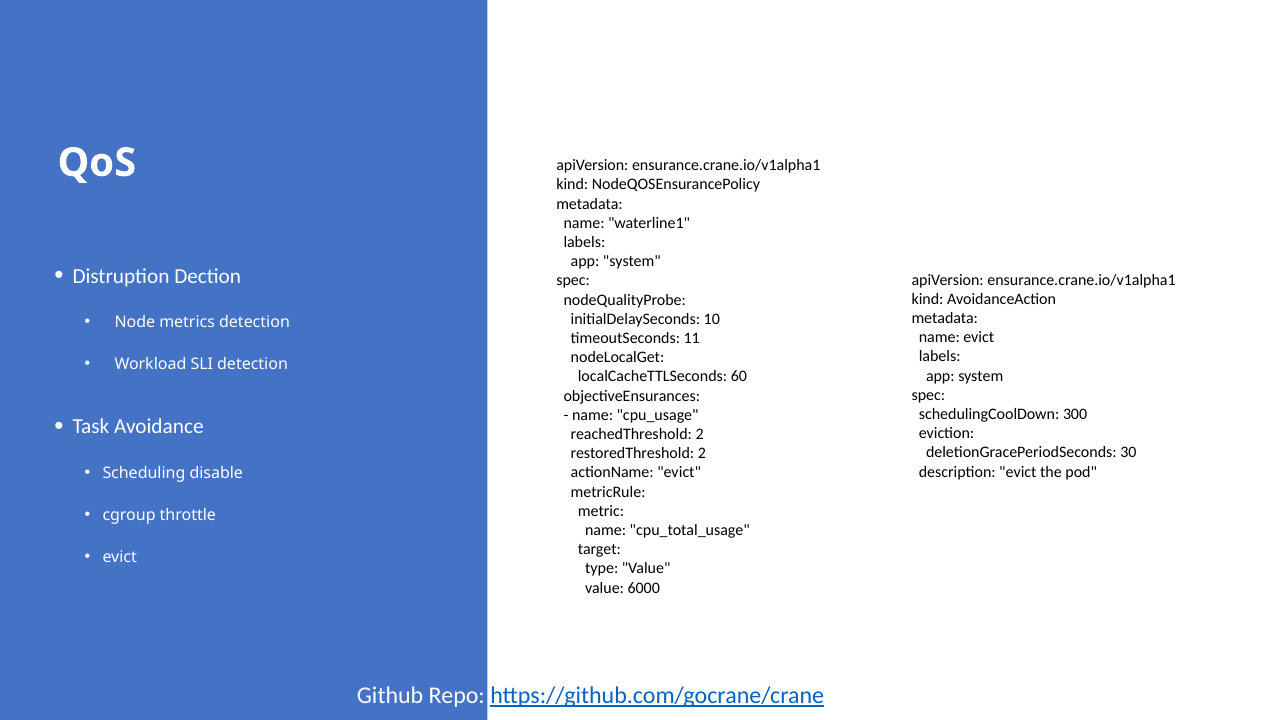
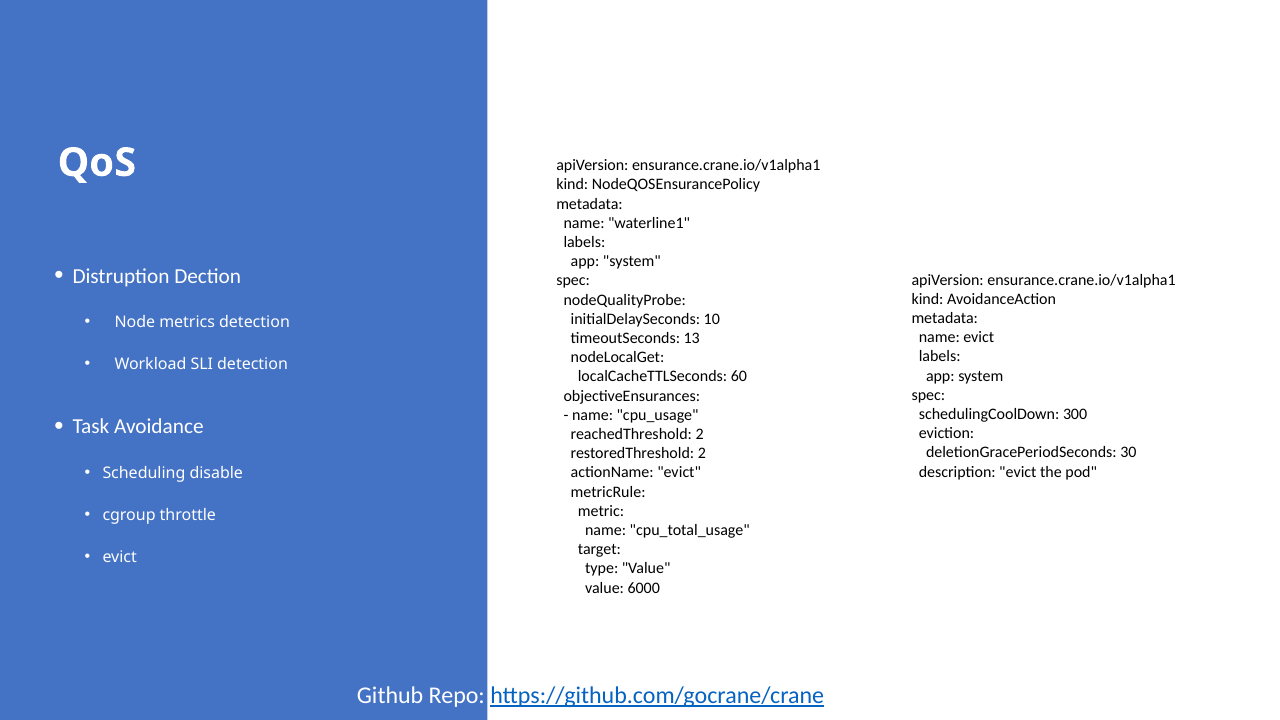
11: 11 -> 13 (692, 338)
